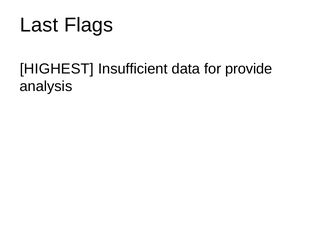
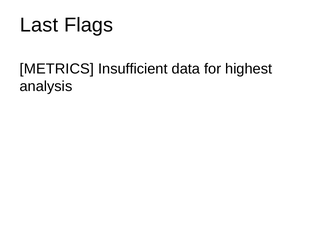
HIGHEST: HIGHEST -> METRICS (57, 69)
provide: provide -> highest (249, 69)
